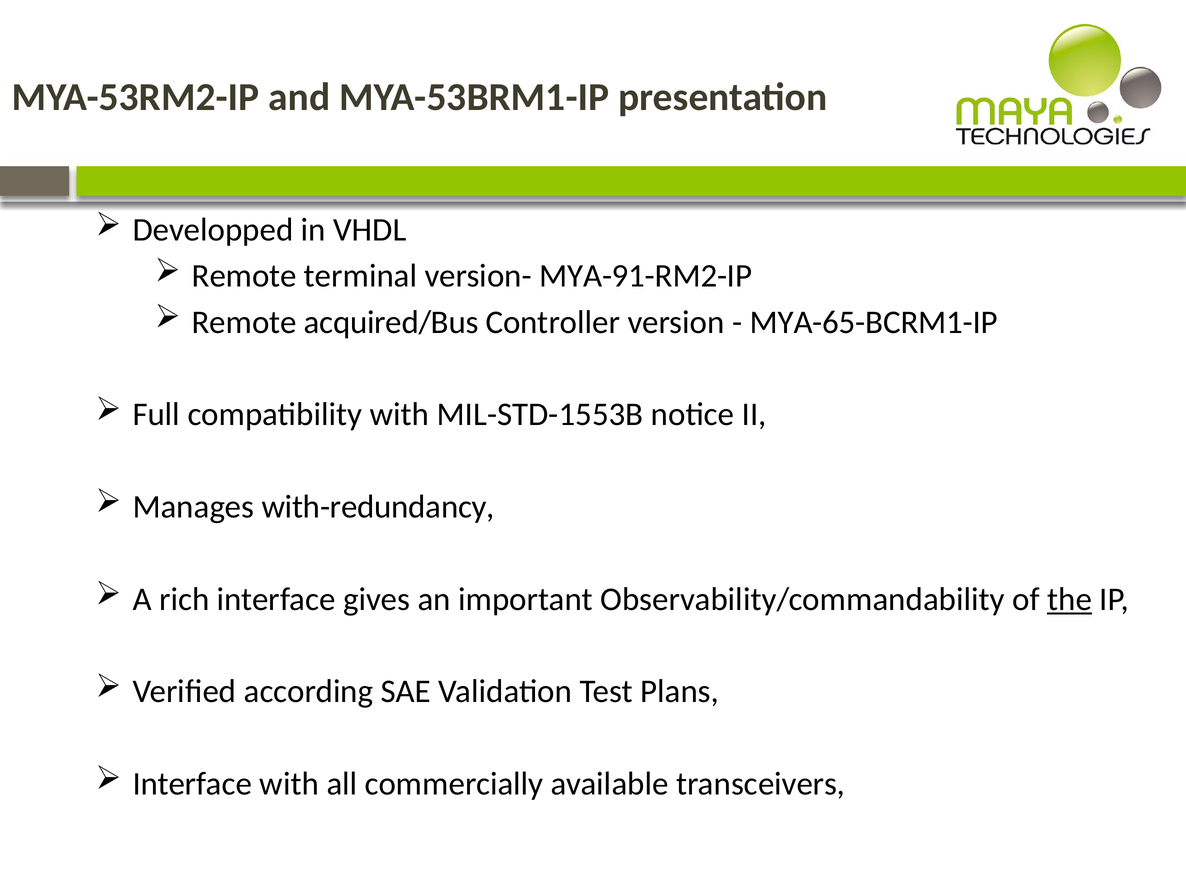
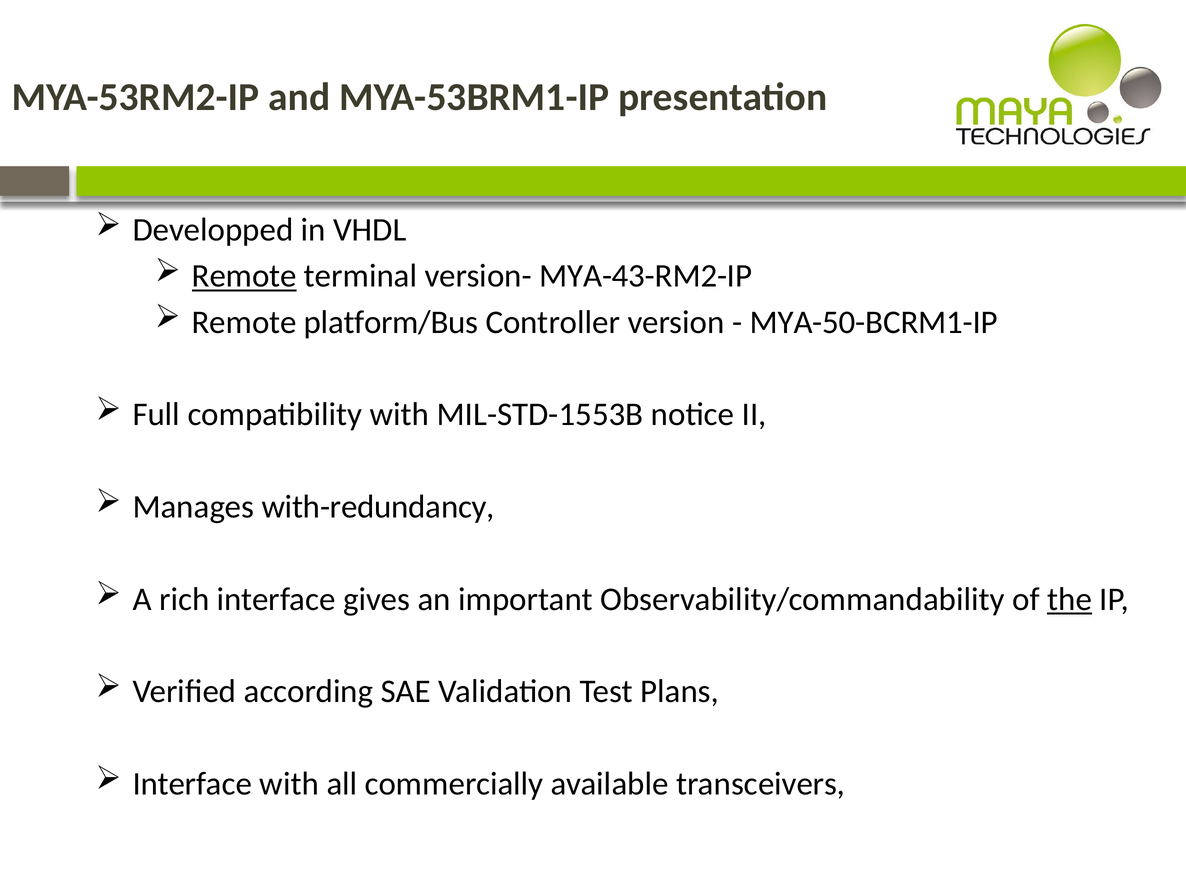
Remote underline: none -> present (244, 276)
MYA-91-RM2-IP: MYA-91-RM2-IP -> MYA-43-RM2-IP (646, 276)
acquired/Bus: acquired/Bus -> platform/Bus (391, 322)
MYA-65-BCRM1-IP: MYA-65-BCRM1-IP -> MYA-50-BCRM1-IP (874, 322)
